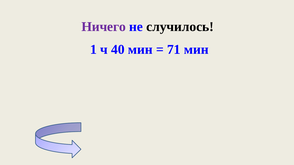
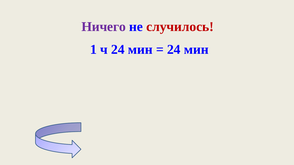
случилось colour: black -> red (180, 27)
ч 40: 40 -> 24 (118, 50)
71: 71 -> 24 (174, 50)
